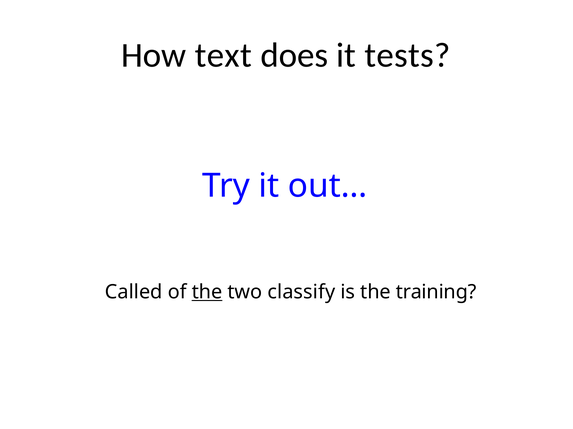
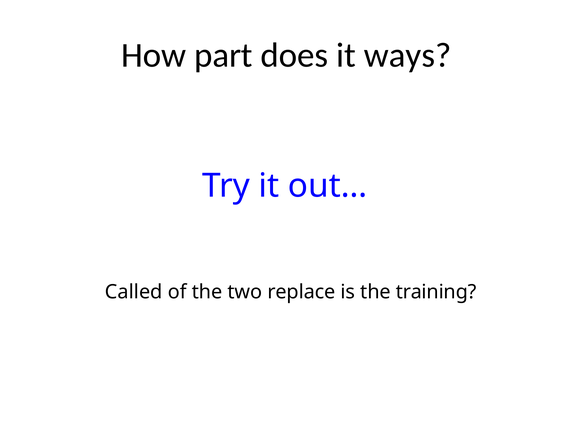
text: text -> part (223, 55)
tests: tests -> ways (408, 55)
the underline: present -> none (207, 292)
classify: classify -> replace (301, 292)
